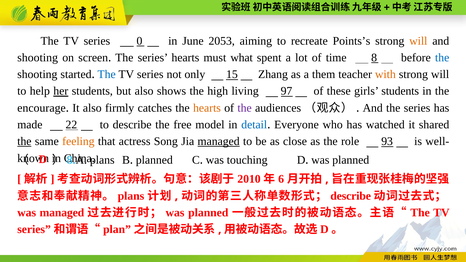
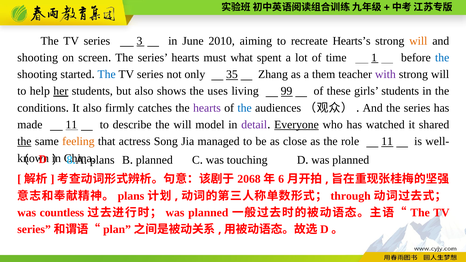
0: 0 -> 3 (139, 41)
2053: 2053 -> 2010 (222, 41)
Points’s: Points’s -> Hearts’s (352, 41)
8: 8 -> 1 (374, 58)
15: 15 -> 35 (232, 74)
with colour: orange -> purple (385, 74)
high: high -> uses (218, 91)
97: 97 -> 99 (287, 91)
encourage: encourage -> conditions (42, 108)
hearts colour: orange -> purple (207, 108)
the colour: purple -> blue (245, 108)
made 22: 22 -> 11 (71, 125)
the free: free -> will (182, 125)
detail colour: blue -> purple (254, 125)
Everyone underline: none -> present (296, 125)
managed underline: present -> none (219, 142)
role 93: 93 -> 11 (387, 142)
2010: 2010 -> 2068 (249, 179)
describe: describe -> through (351, 196)
was managed: managed -> countless (62, 213)
